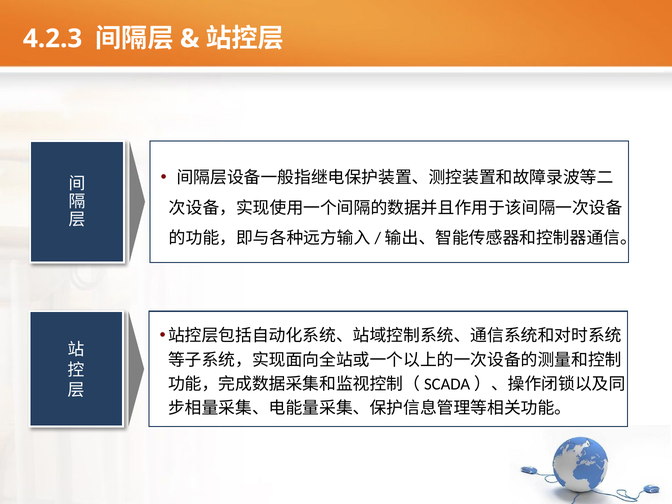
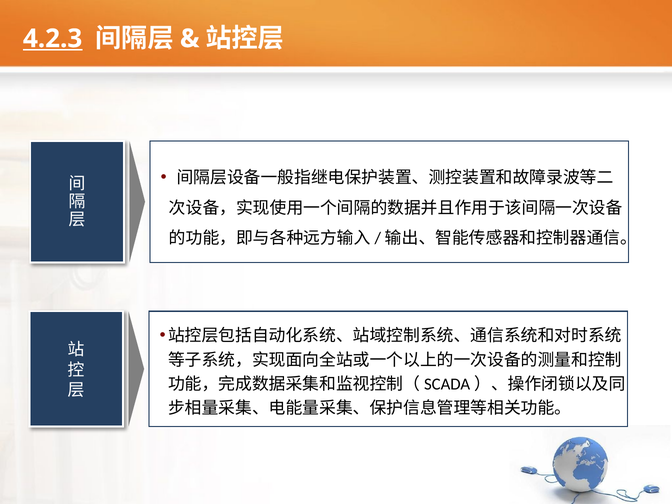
4.2.3 underline: none -> present (53, 39)
